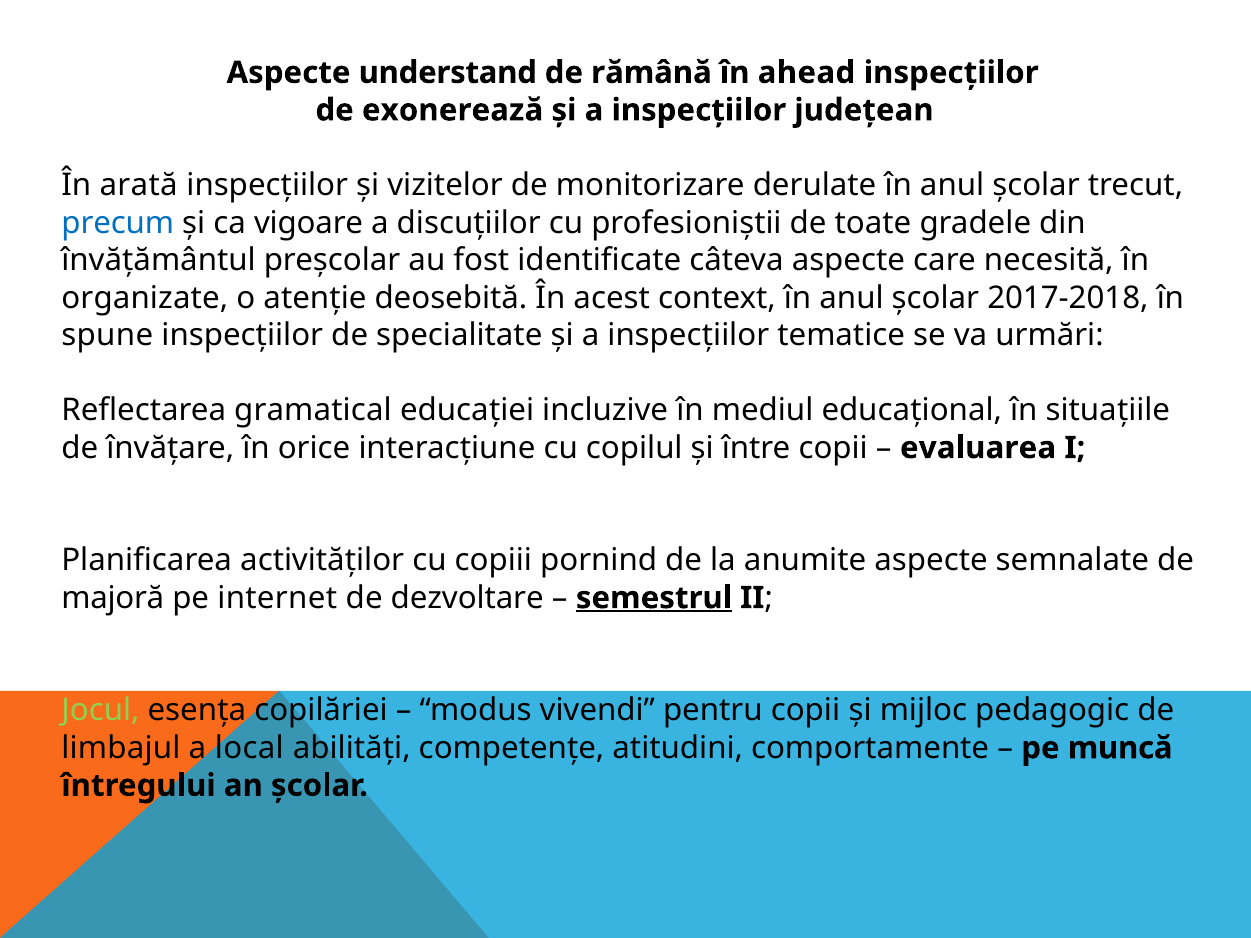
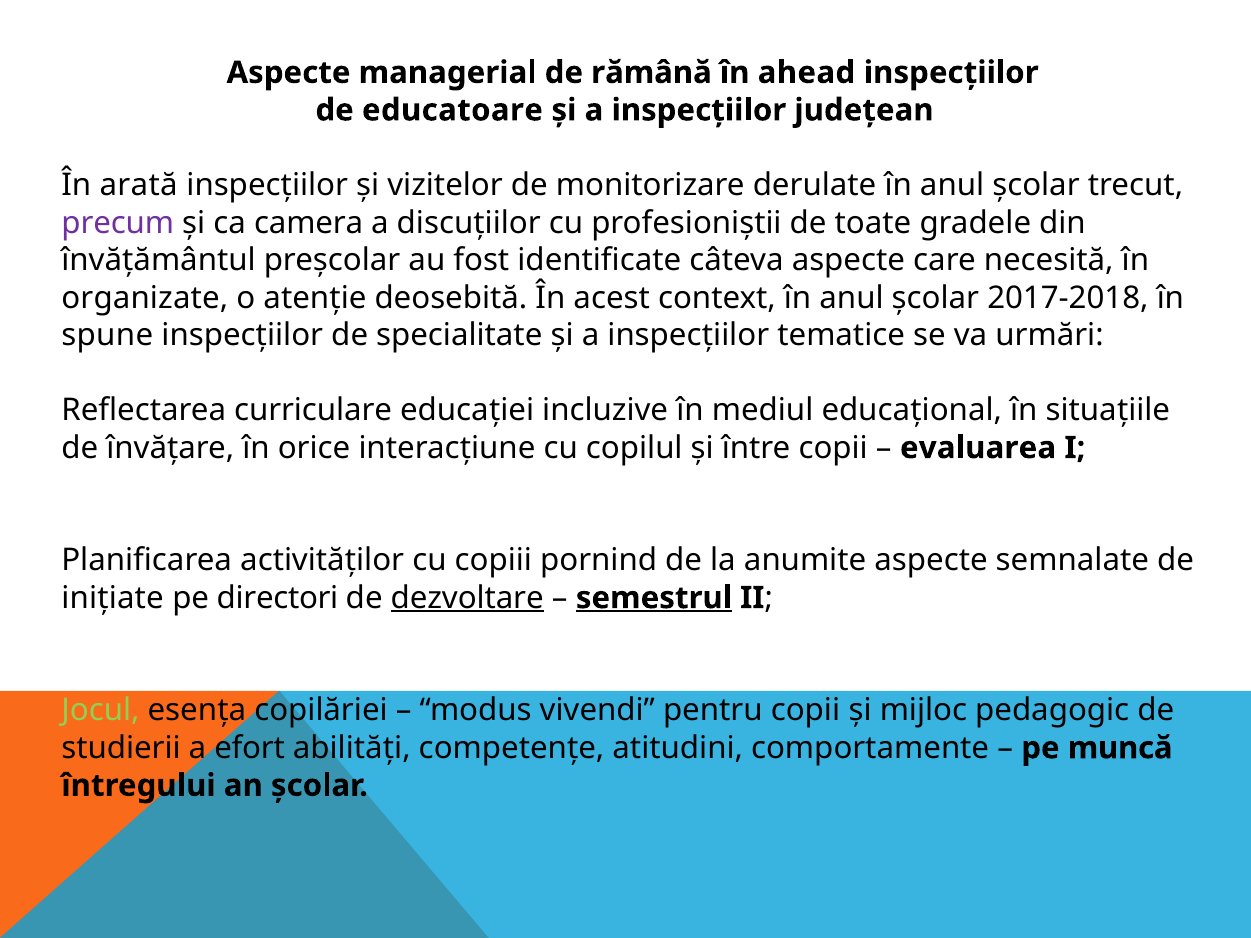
understand: understand -> managerial (448, 73)
exonerează: exonerează -> educatoare (452, 110)
precum colour: blue -> purple (118, 223)
vigoare: vigoare -> camera (309, 223)
gramatical: gramatical -> curriculare (313, 410)
majoră: majoră -> iniţiate (113, 598)
internet: internet -> directori (278, 598)
dezvoltare underline: none -> present (467, 598)
limbajul: limbajul -> studierii (121, 748)
local: local -> efort (250, 748)
